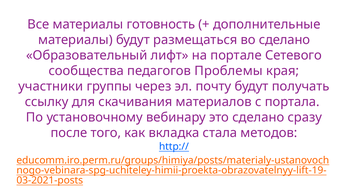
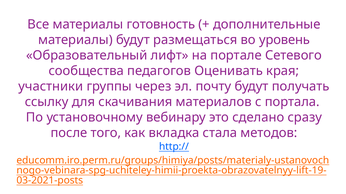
во сделано: сделано -> уровень (284, 40)
Проблемы: Проблемы -> Оценивать (229, 71)
